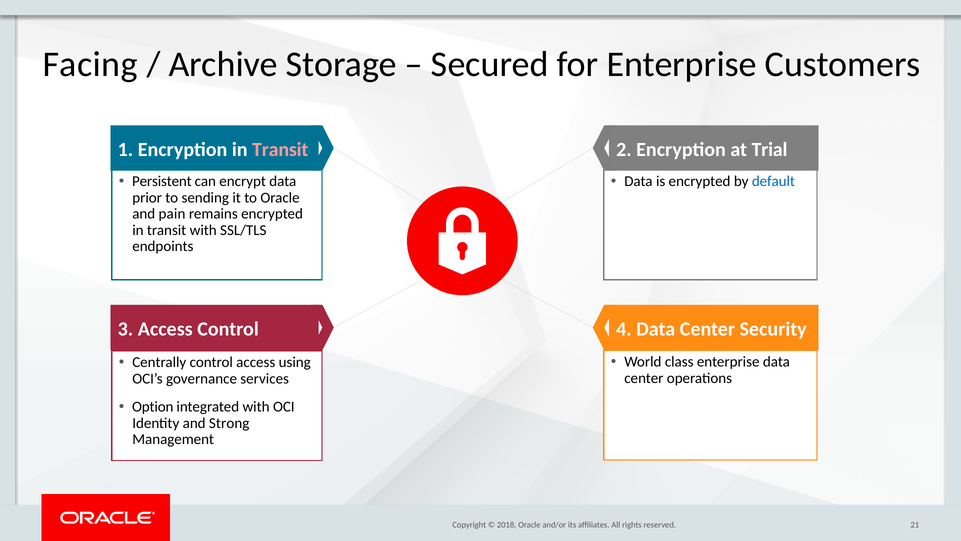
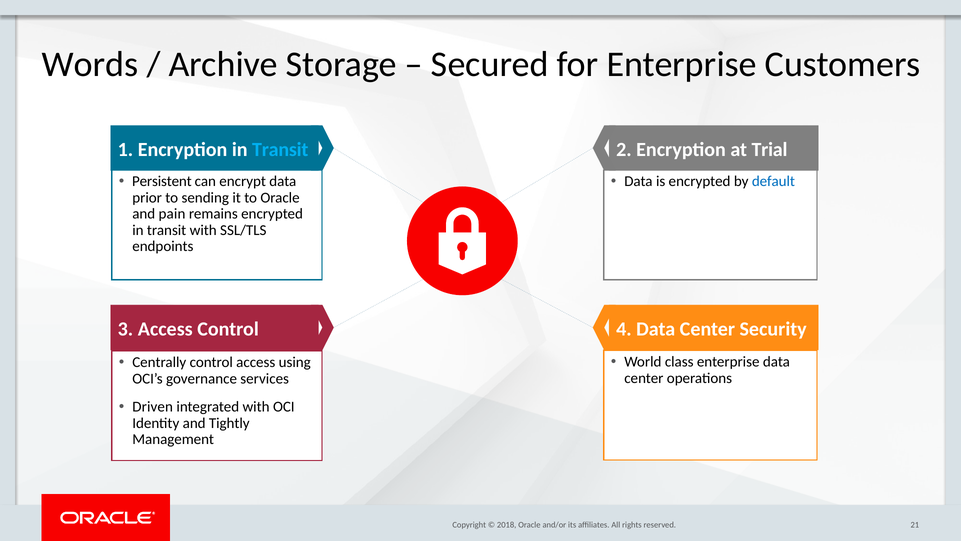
Facing: Facing -> Words (90, 65)
Transit colour: pink -> light blue (280, 149)
Option: Option -> Driven (153, 407)
Strong: Strong -> Tightly (229, 423)
